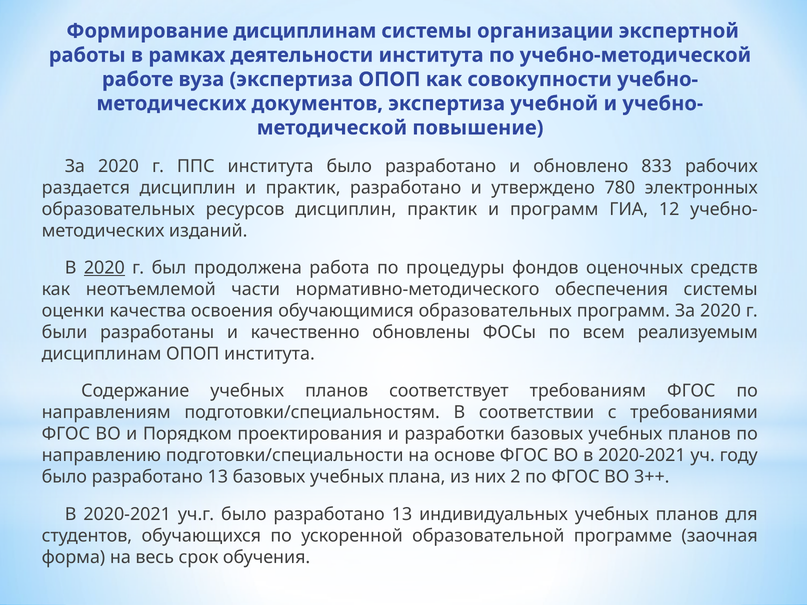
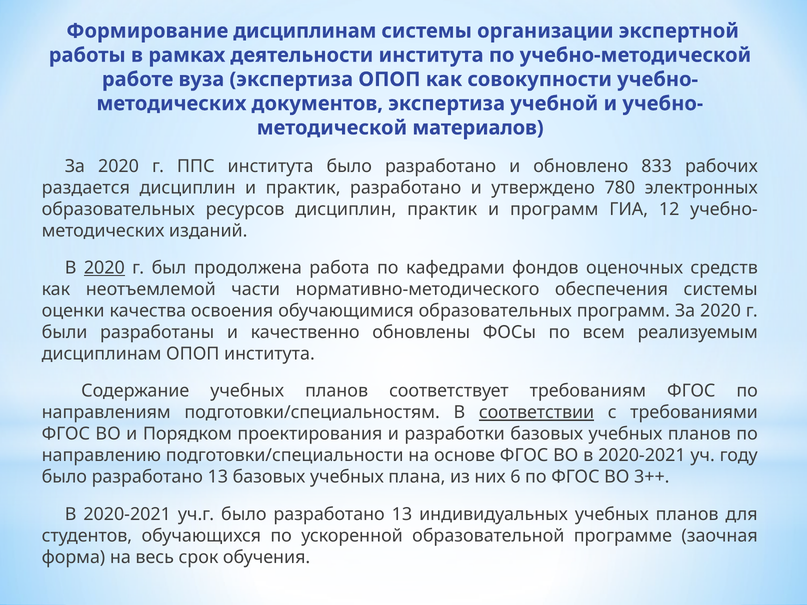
повышение: повышение -> материалов (478, 128)
процедуры: процедуры -> кафедрами (455, 268)
соответствии underline: none -> present (537, 413)
2: 2 -> 6 (515, 477)
